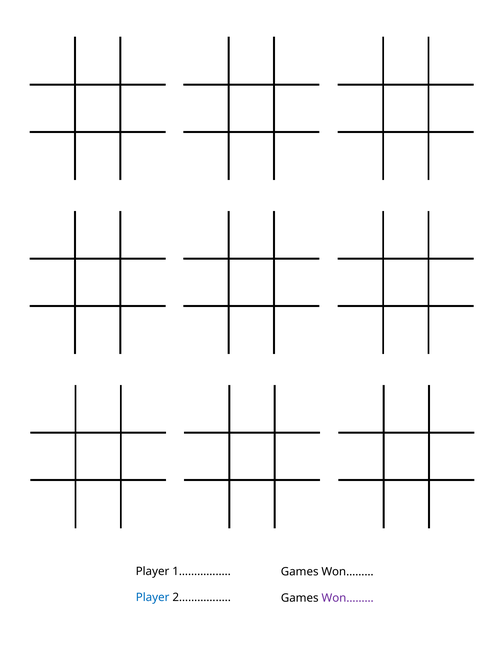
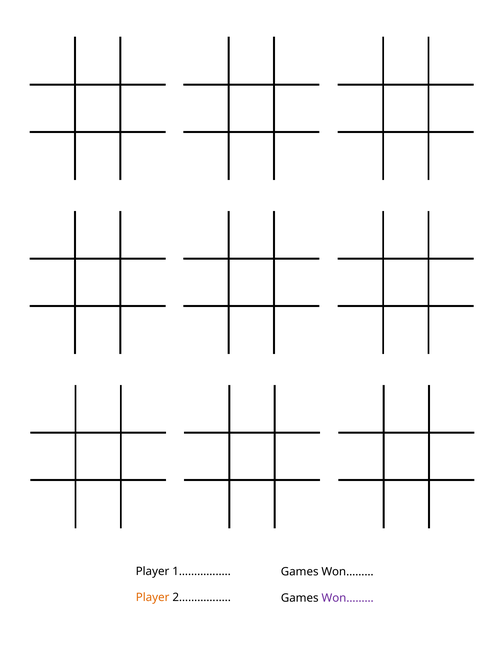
Player colour: blue -> orange (153, 597)
